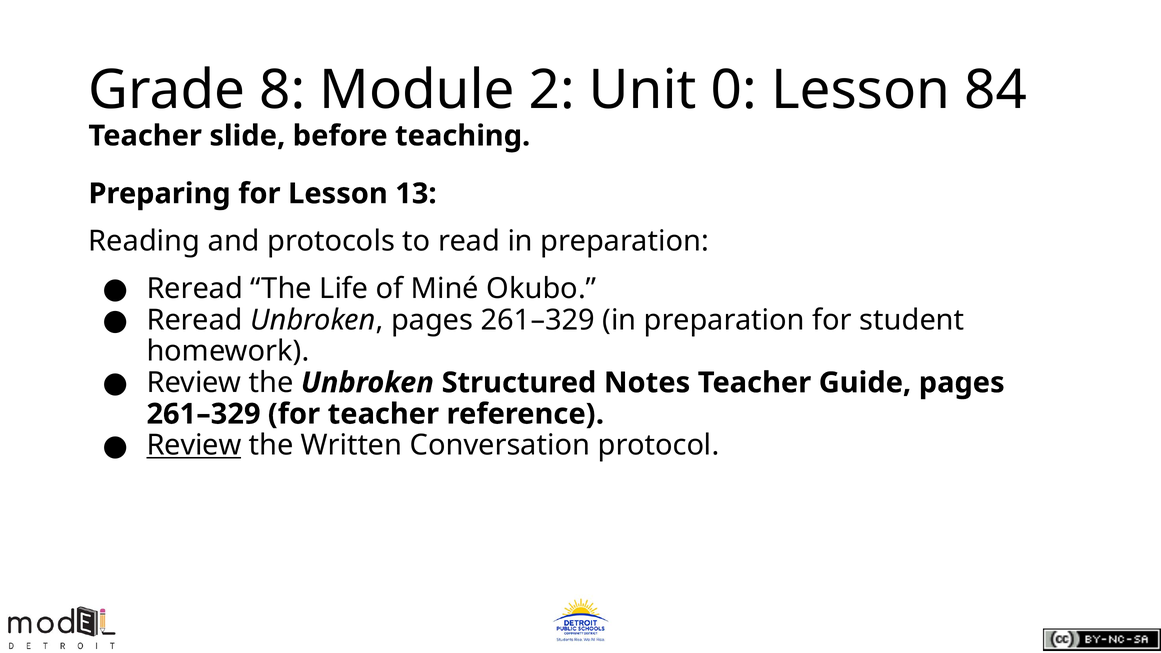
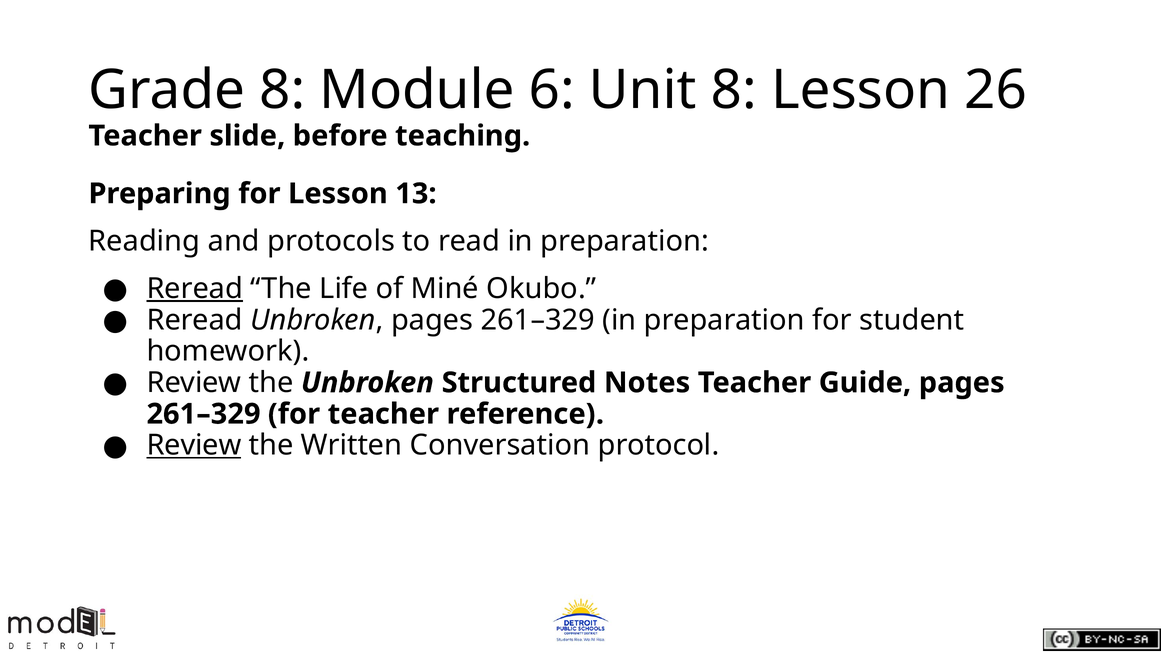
2: 2 -> 6 (552, 90)
Unit 0: 0 -> 8 (734, 90)
84: 84 -> 26 (996, 90)
Reread underline: none -> present (195, 289)
